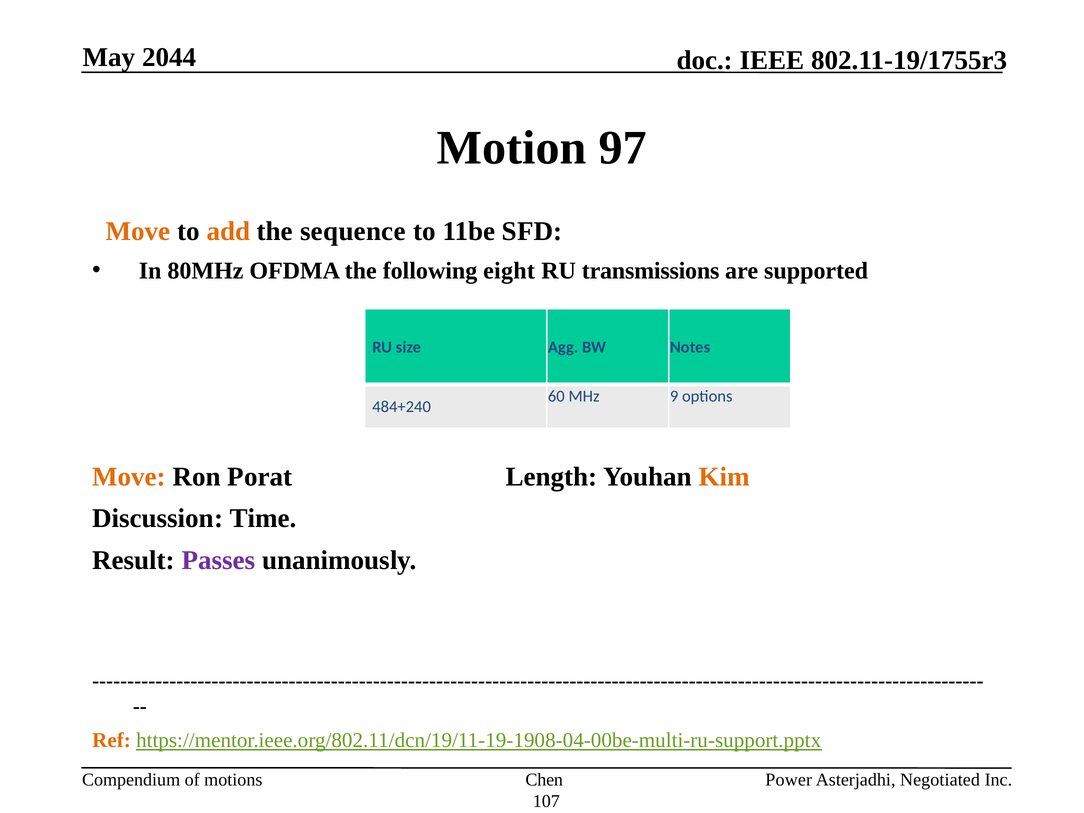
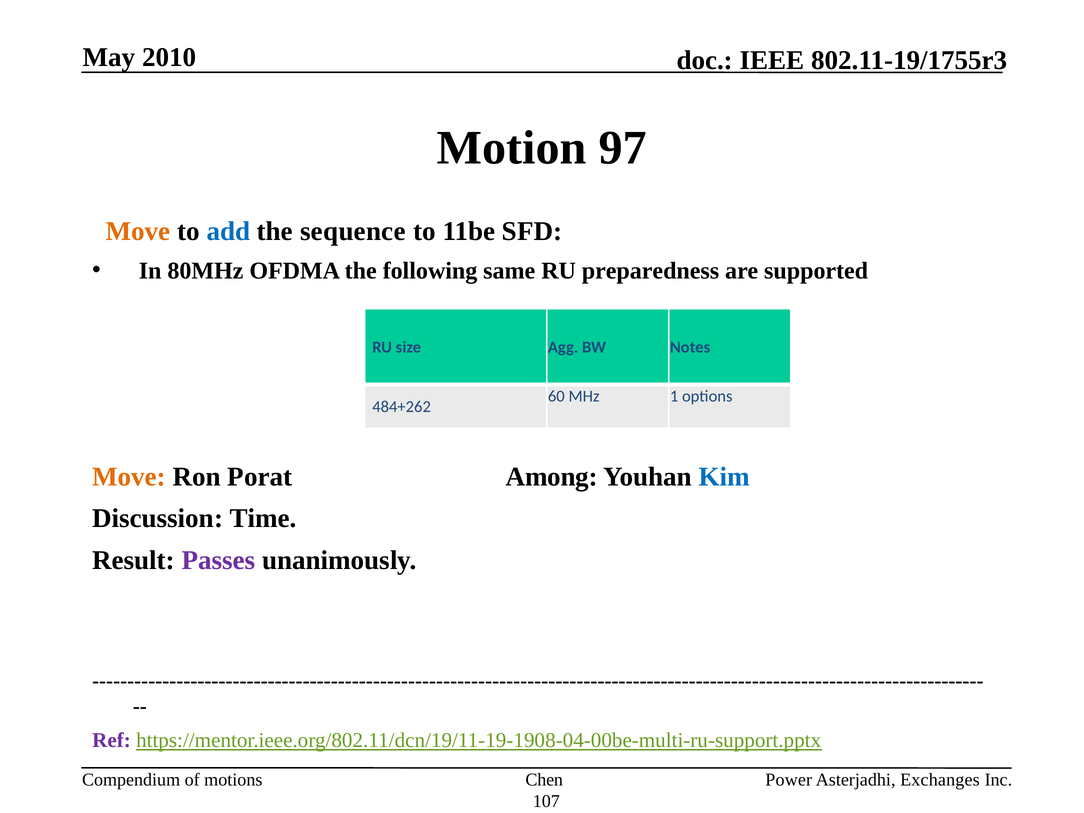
2044: 2044 -> 2010 (169, 57)
add colour: orange -> blue (228, 231)
eight: eight -> same (509, 271)
transmissions: transmissions -> preparedness (651, 271)
9: 9 -> 1 (674, 396)
484+240: 484+240 -> 484+262 (402, 407)
Length: Length -> Among (552, 477)
Kim colour: orange -> blue (724, 477)
Ref colour: orange -> purple (112, 740)
Negotiated: Negotiated -> Exchanges (940, 780)
